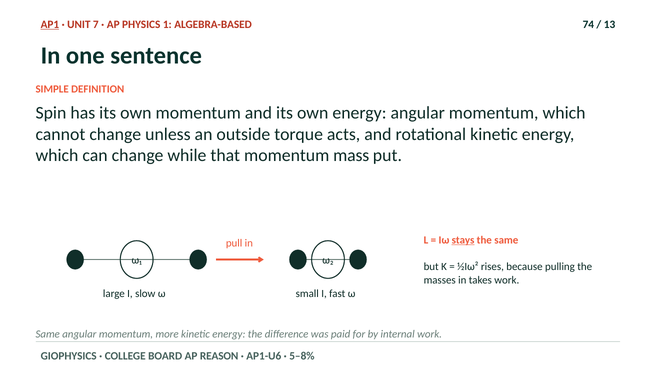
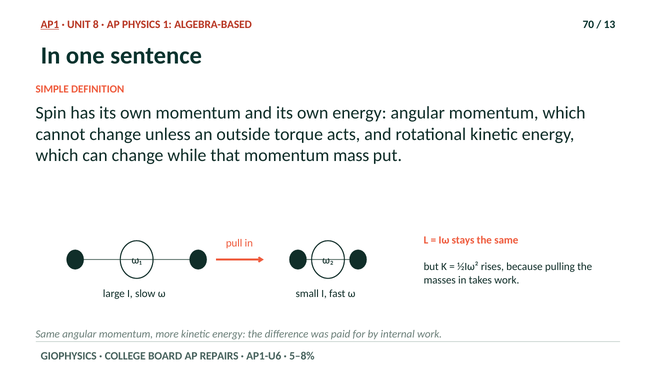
7: 7 -> 8 (96, 24)
74: 74 -> 70 (588, 24)
stays underline: present -> none (463, 240)
REASON: REASON -> REPAIRS (219, 356)
